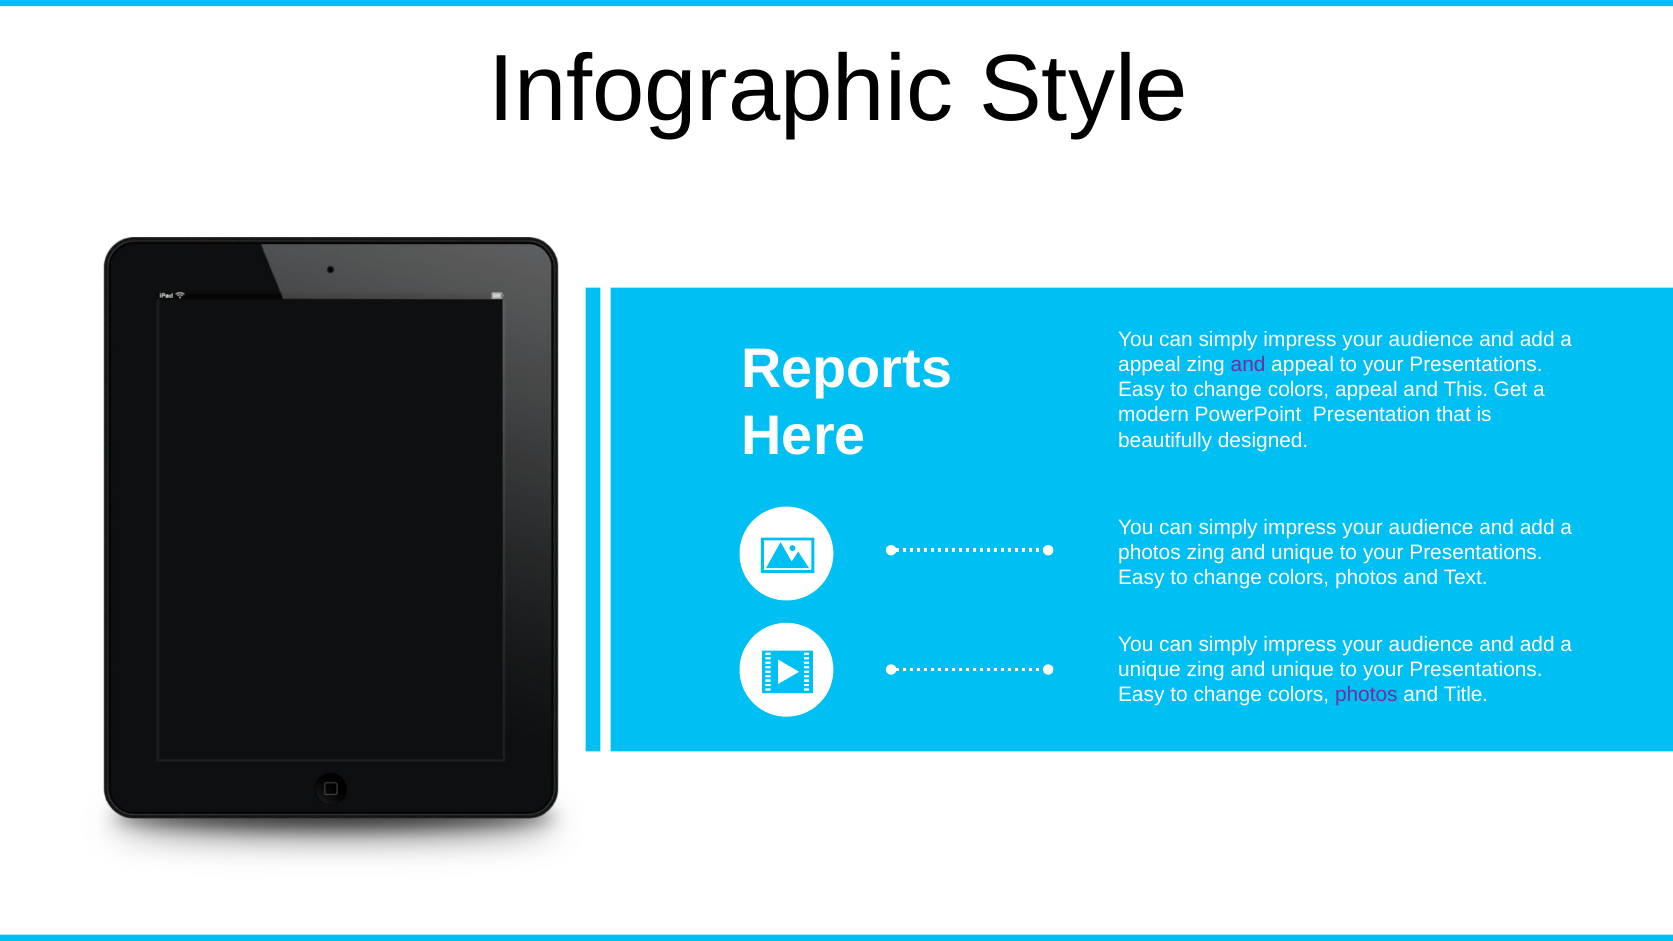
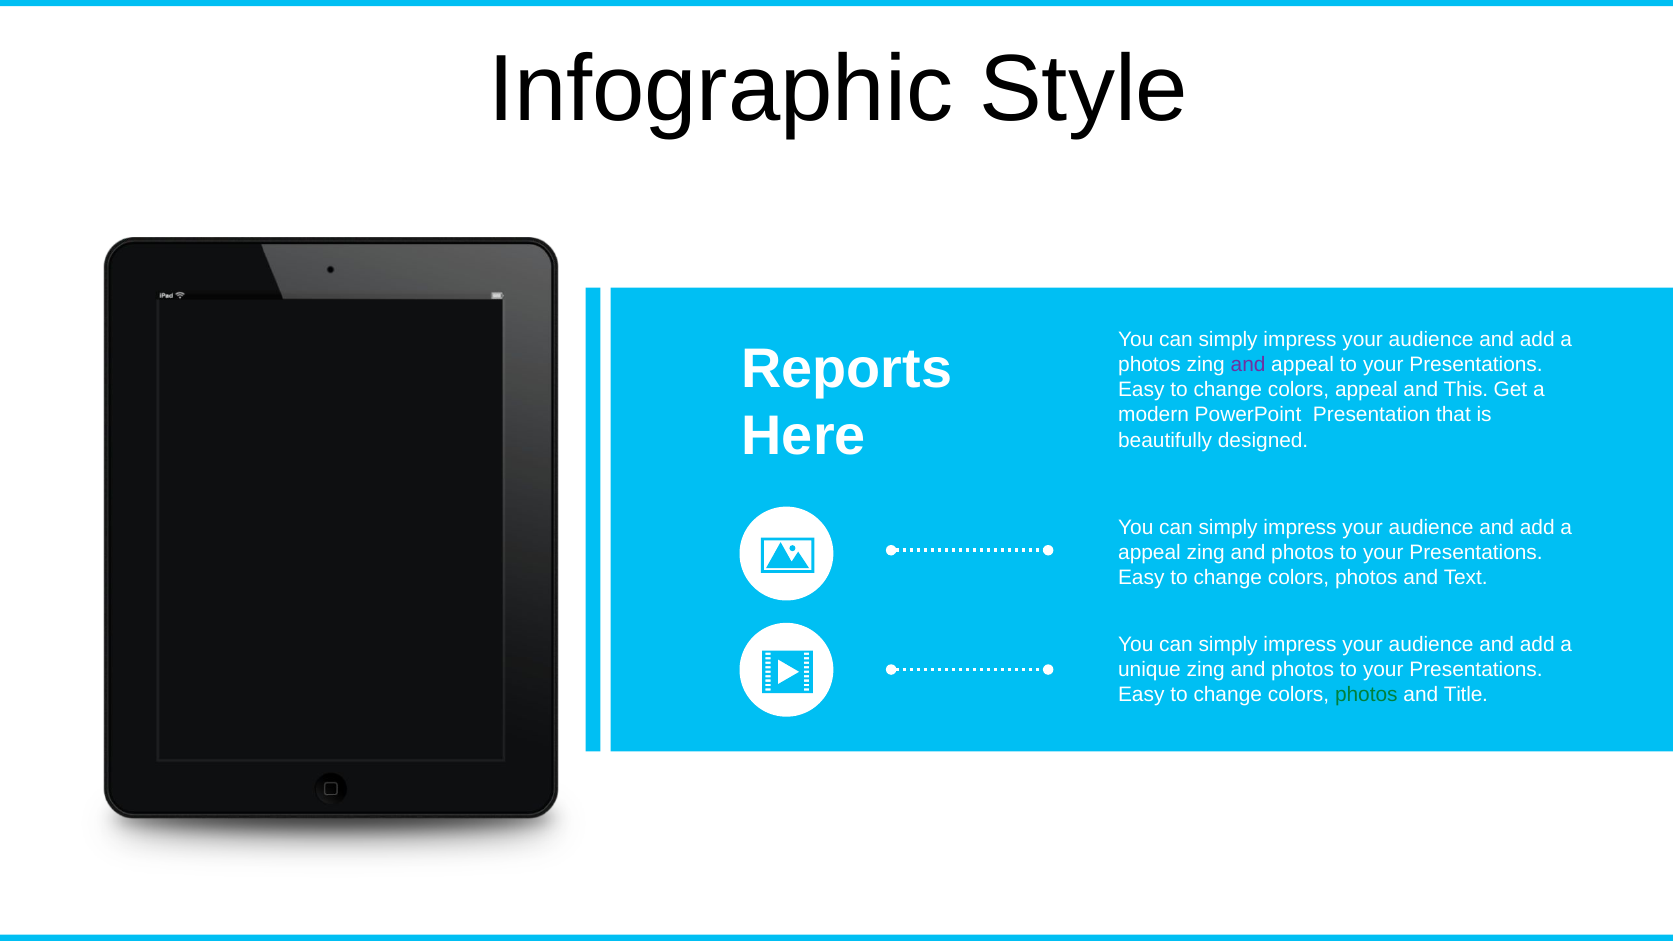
appeal: appeal -> photos (1149, 365)
photos: photos -> appeal (1149, 552)
unique: unique -> photos (1303, 552)
unique zing and unique: unique -> photos (1303, 670)
photos colour: purple -> green (1366, 695)
